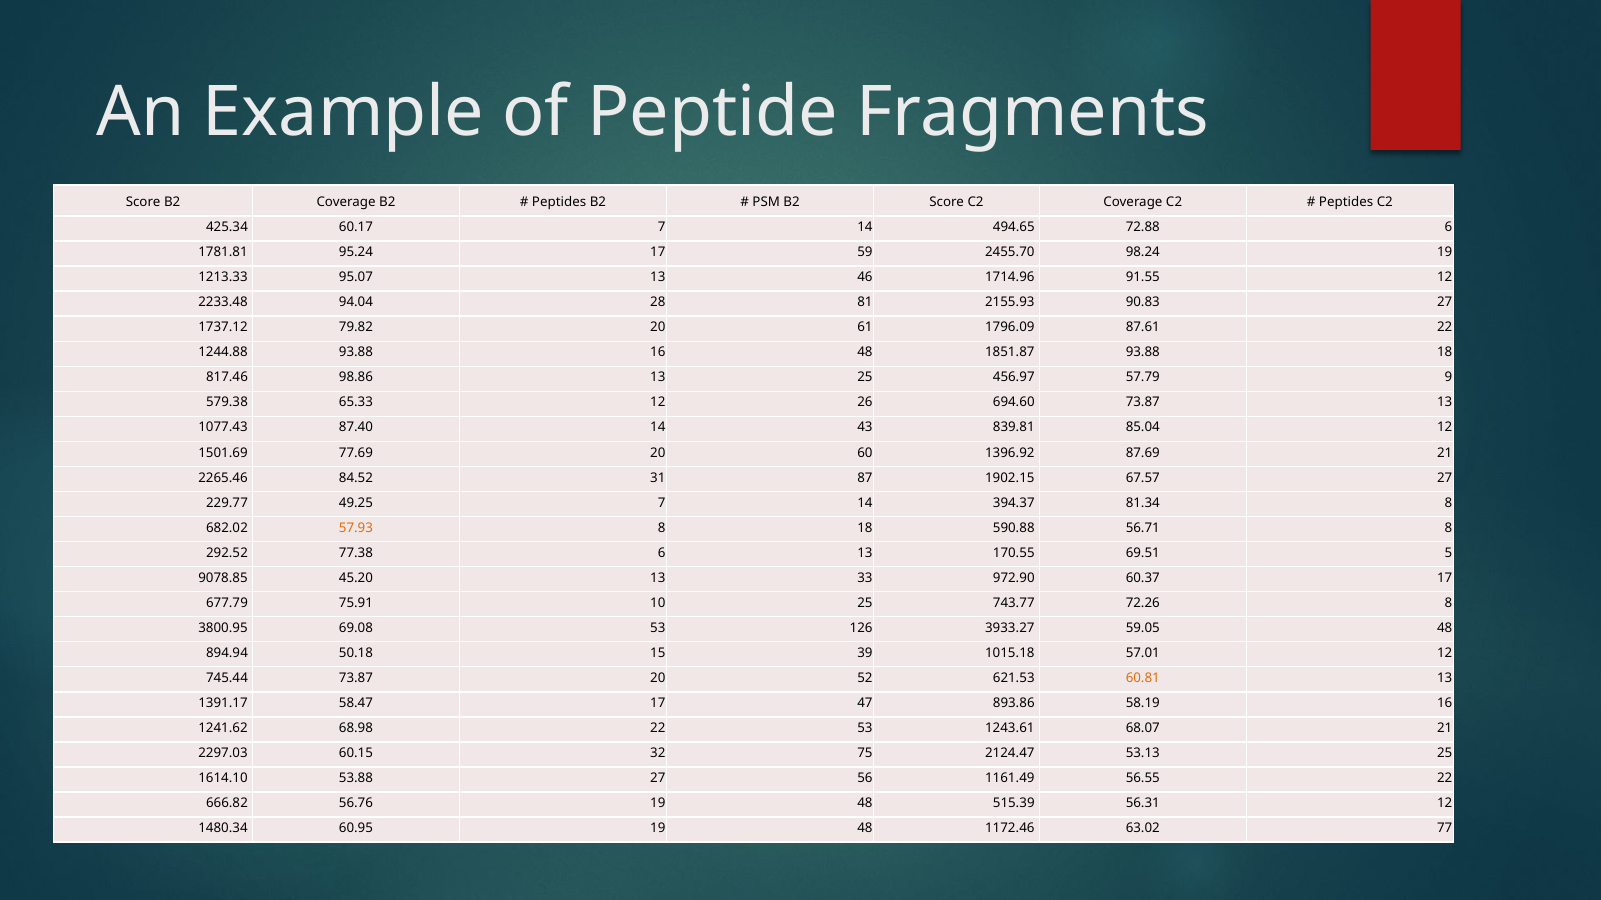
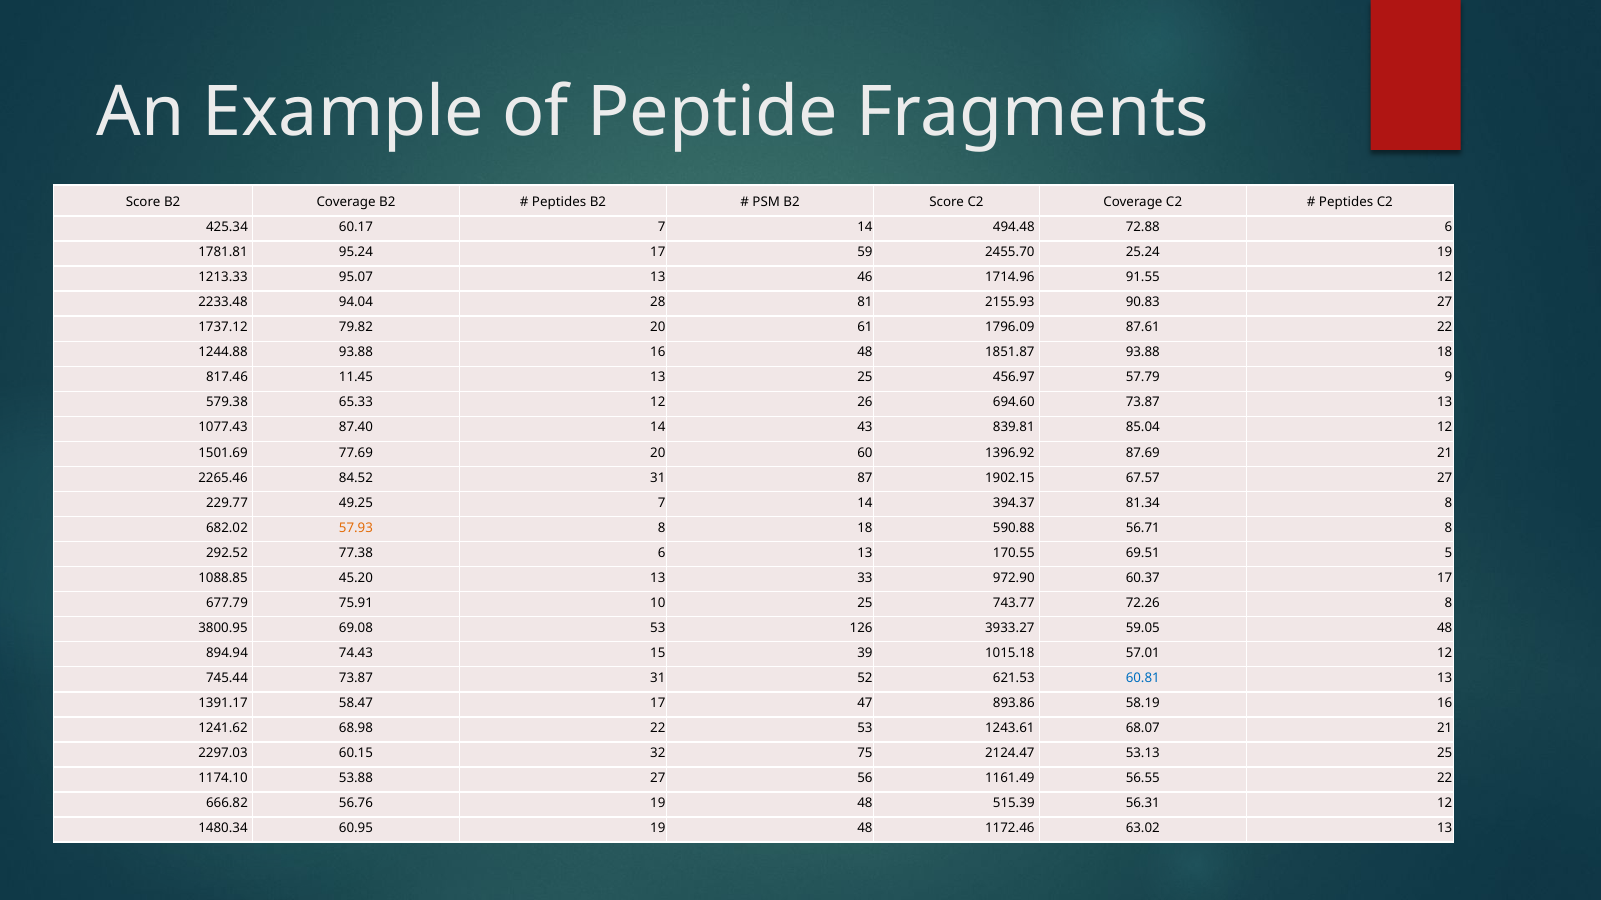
494.65: 494.65 -> 494.48 (1014, 227)
98.24: 98.24 -> 25.24 (1143, 252)
98.86: 98.86 -> 11.45 (356, 378)
9078.85: 9078.85 -> 1088.85 (223, 578)
50.18: 50.18 -> 74.43 (356, 653)
73.87 20: 20 -> 31 (658, 678)
60.81 colour: orange -> blue (1143, 678)
1614.10: 1614.10 -> 1174.10 (223, 779)
63.02 77: 77 -> 13 (1445, 829)
